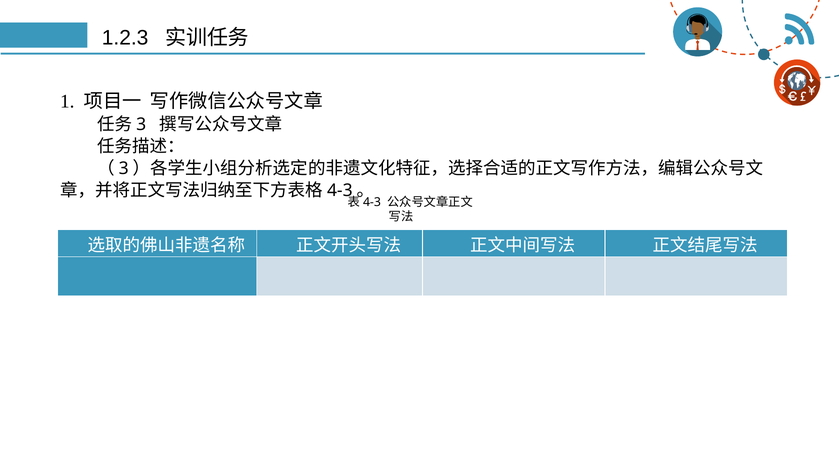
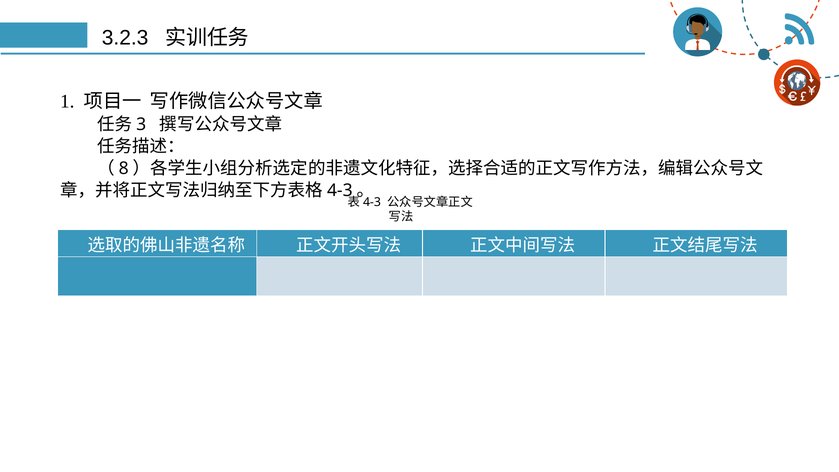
1.2.3: 1.2.3 -> 3.2.3 (125, 38)
3: 3 -> 8 (124, 168)
